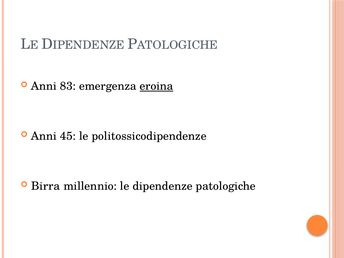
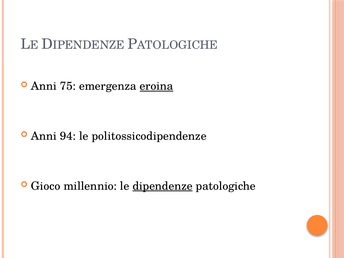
83: 83 -> 75 (68, 86)
45: 45 -> 94 (68, 136)
Birra: Birra -> Gioco (46, 186)
dipendenze underline: none -> present (163, 186)
